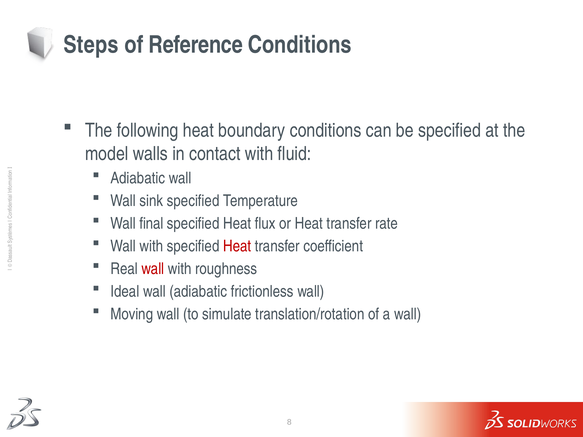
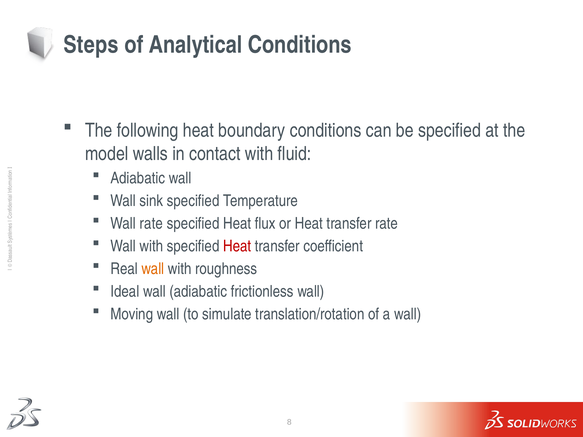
Reference: Reference -> Analytical (196, 45)
Wall final: final -> rate (151, 224)
wall colour: red -> orange (153, 269)
